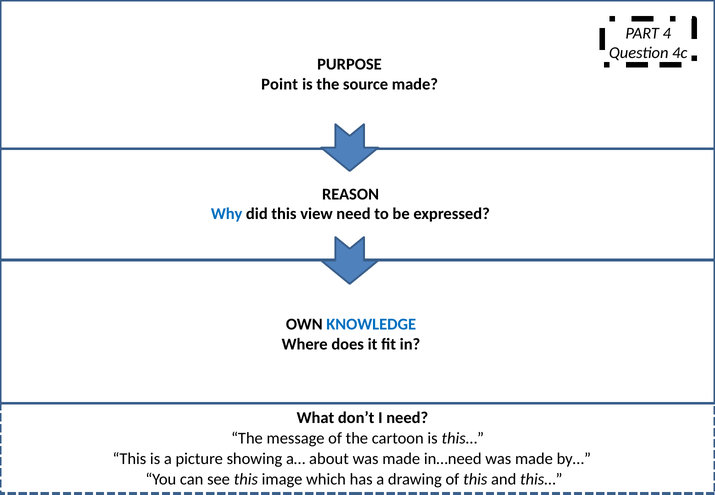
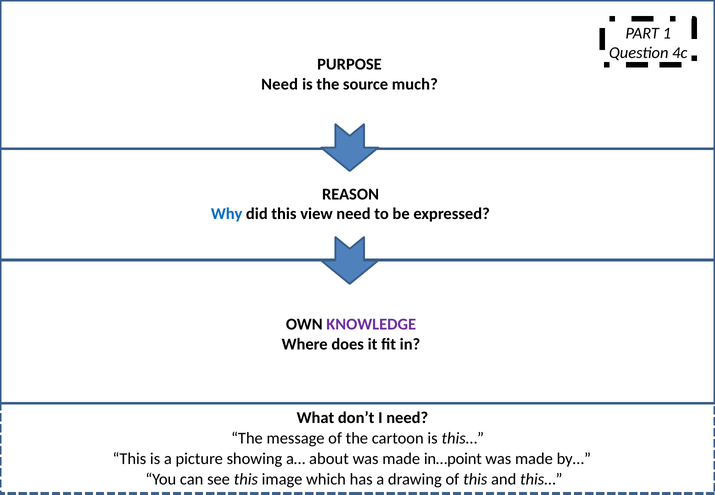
4: 4 -> 1 (667, 33)
Point: Point -> Need (280, 84)
source made: made -> much (415, 84)
KNOWLEDGE colour: blue -> purple (371, 324)
in…need: in…need -> in…point (453, 459)
